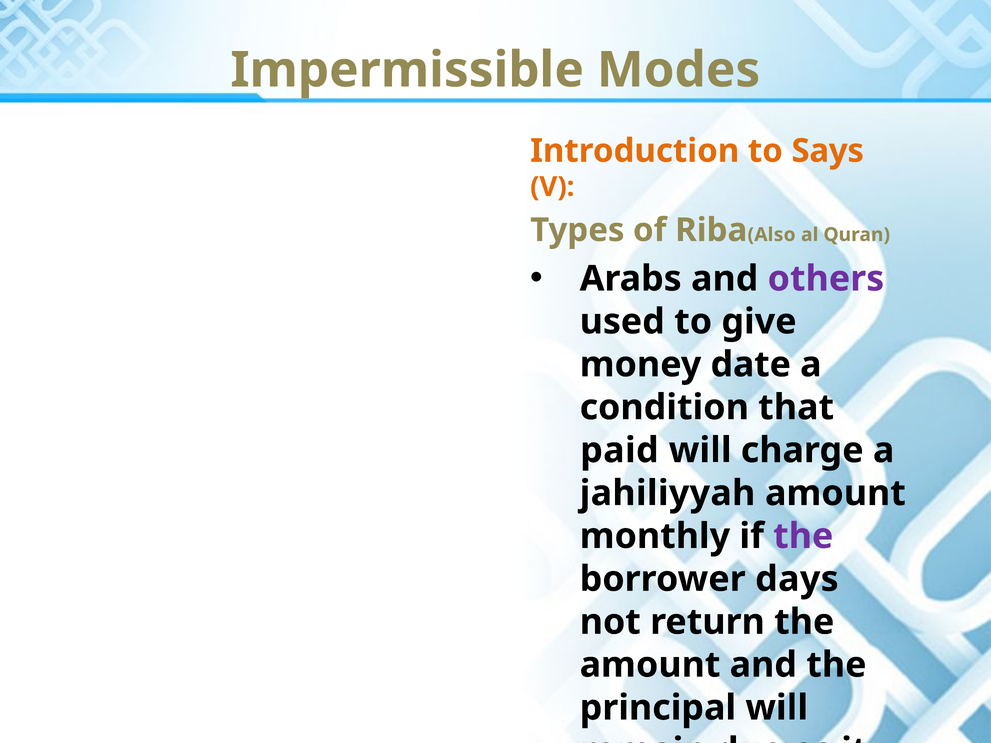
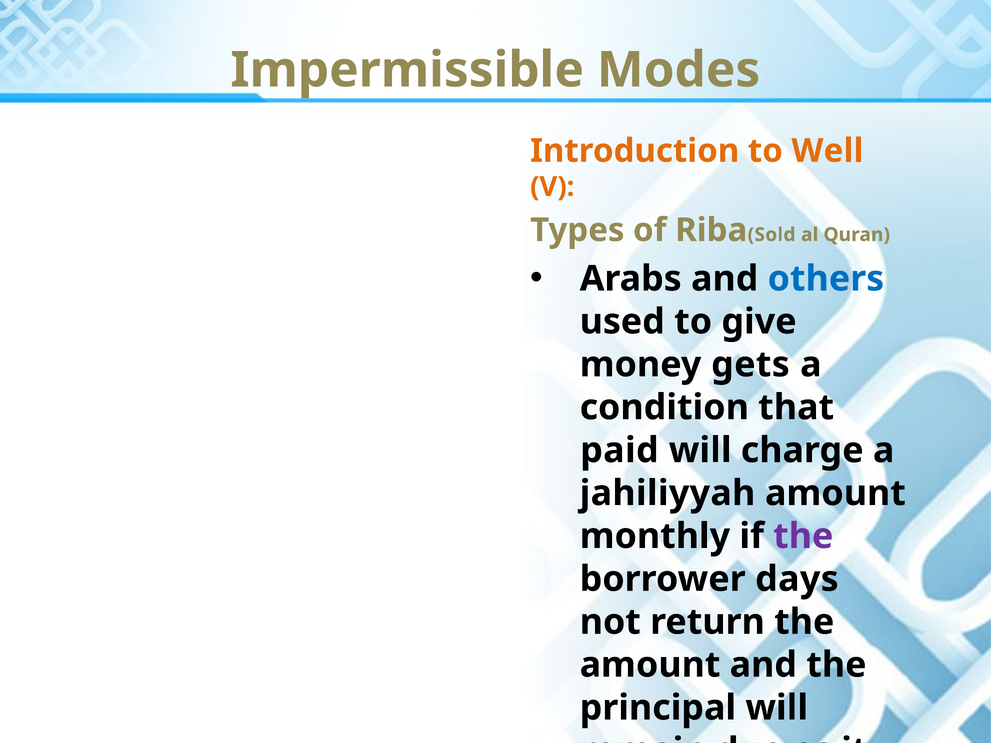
Says: Says -> Well (827, 151)
Also: Also -> Sold (772, 235)
others colour: purple -> blue (826, 279)
date: date -> gets (750, 365)
